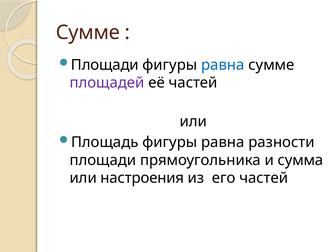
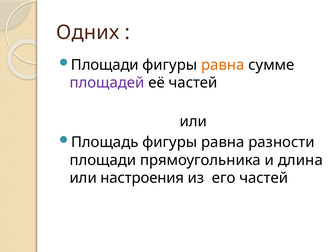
Сумме: Сумме -> Одних (88, 32)
равна colour: blue -> orange (223, 65)
сумма: сумма -> длина (300, 160)
